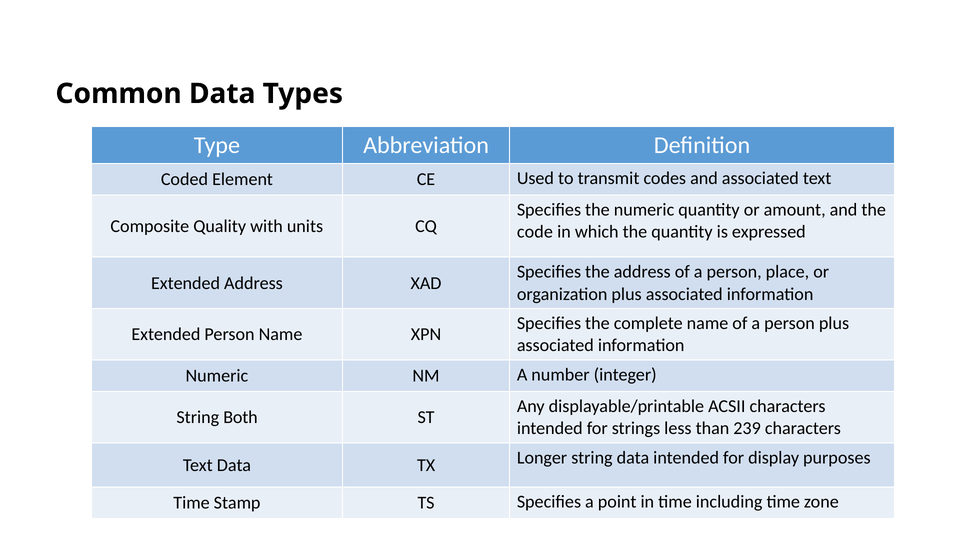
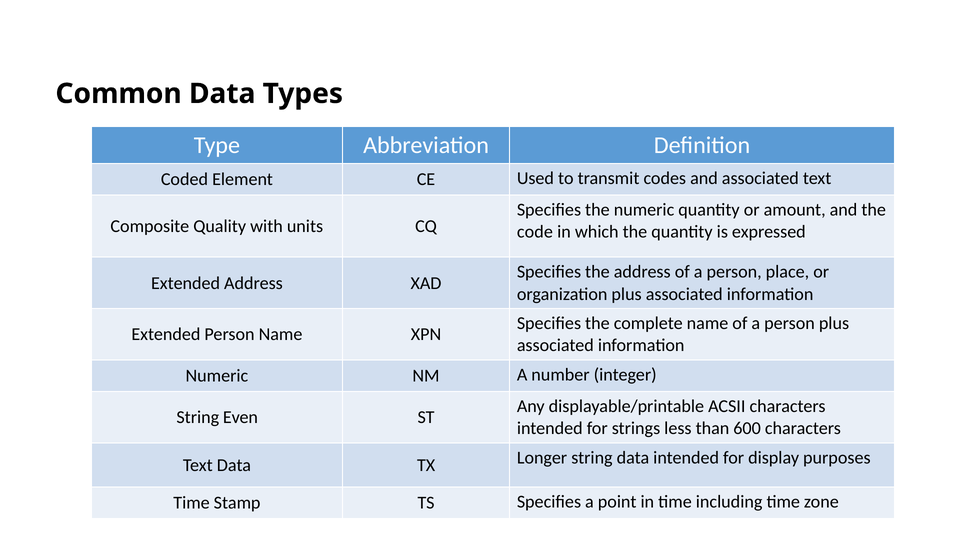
Both: Both -> Even (240, 417)
239: 239 -> 600 (747, 428)
